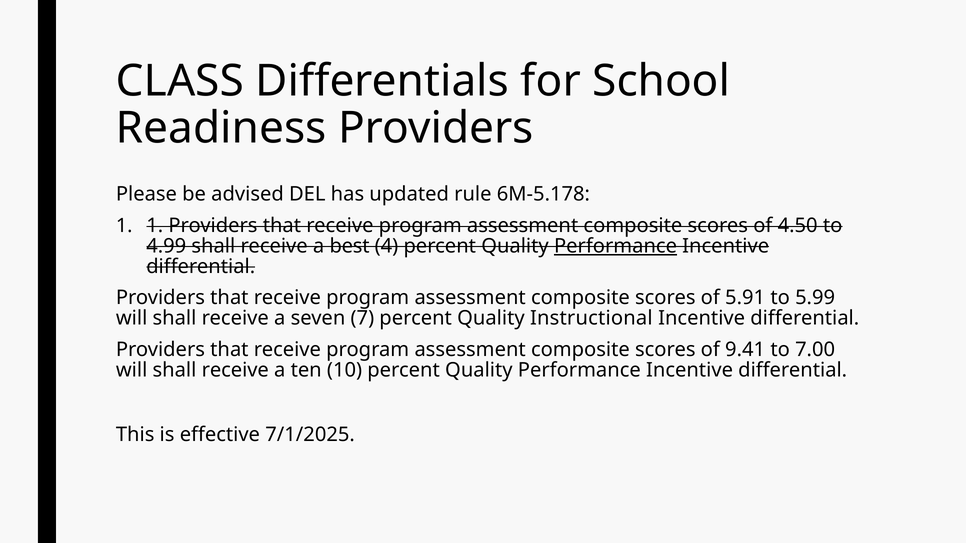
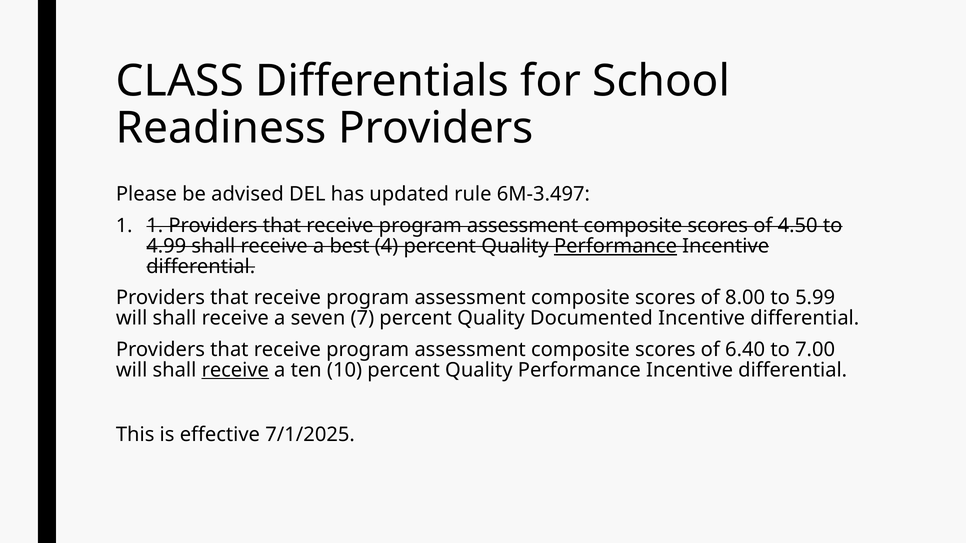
6M-5.178: 6M-5.178 -> 6M-3.497 (543, 194)
5.91: 5.91 -> 8.00 (745, 298)
Instructional: Instructional -> Documented (591, 318)
9.41: 9.41 -> 6.40 (745, 350)
receive underline: none -> present (235, 370)
